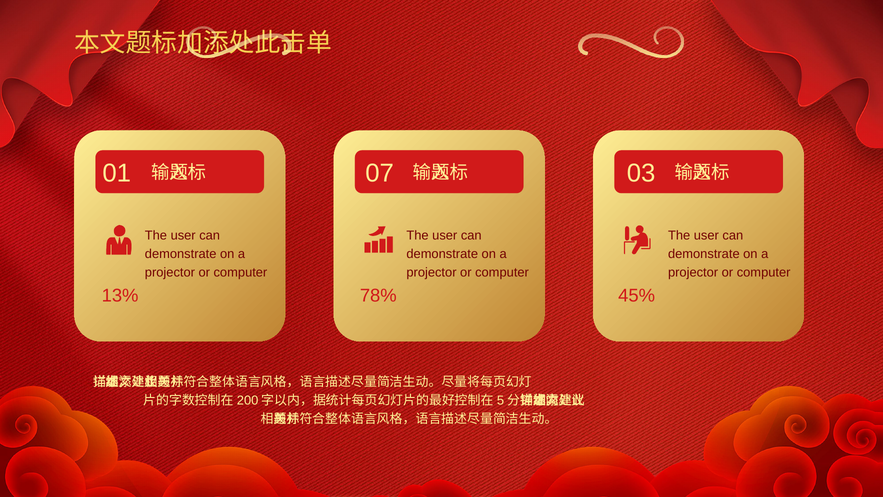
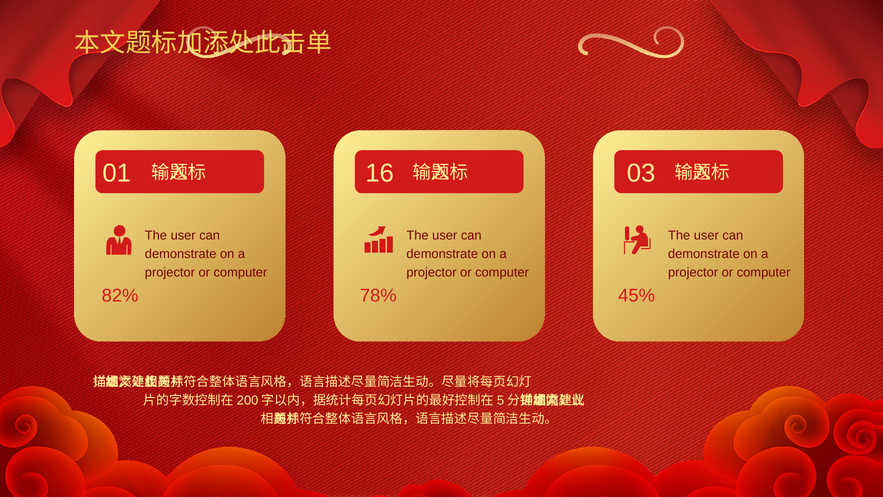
07: 07 -> 16 (380, 173)
13%: 13% -> 82% (120, 296)
